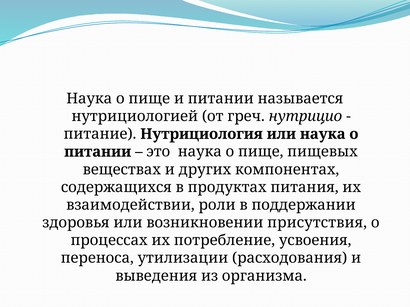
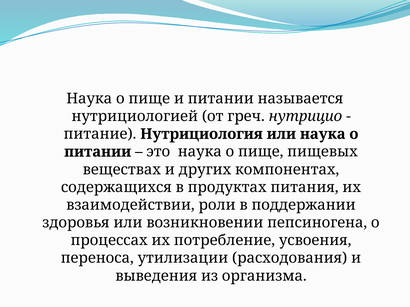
присутствия: присутствия -> пепсиногена (317, 223)
